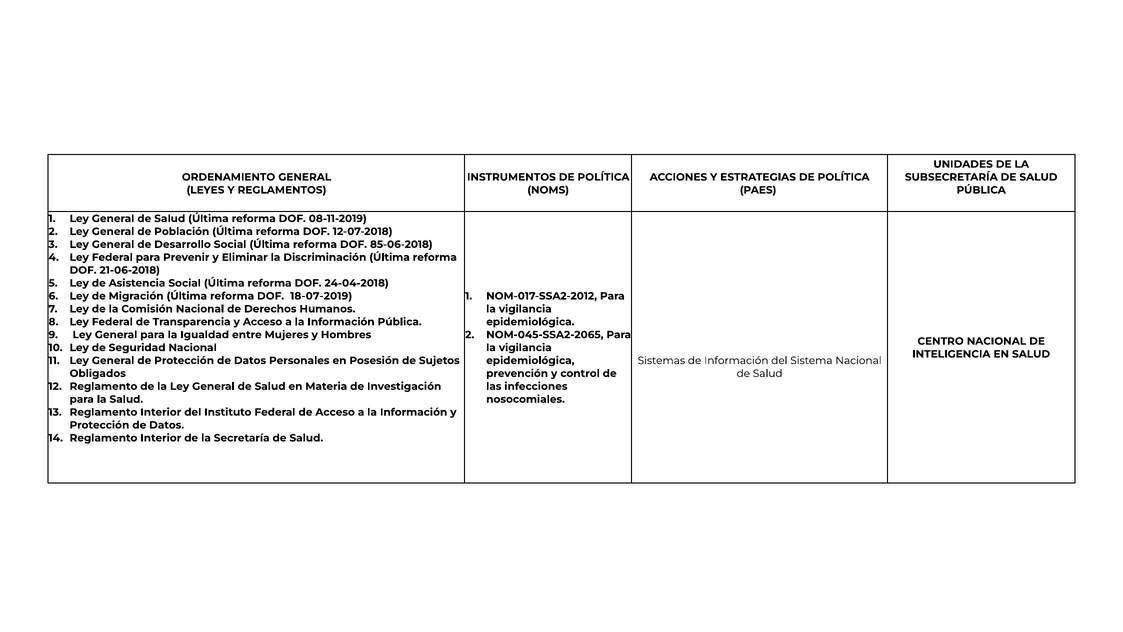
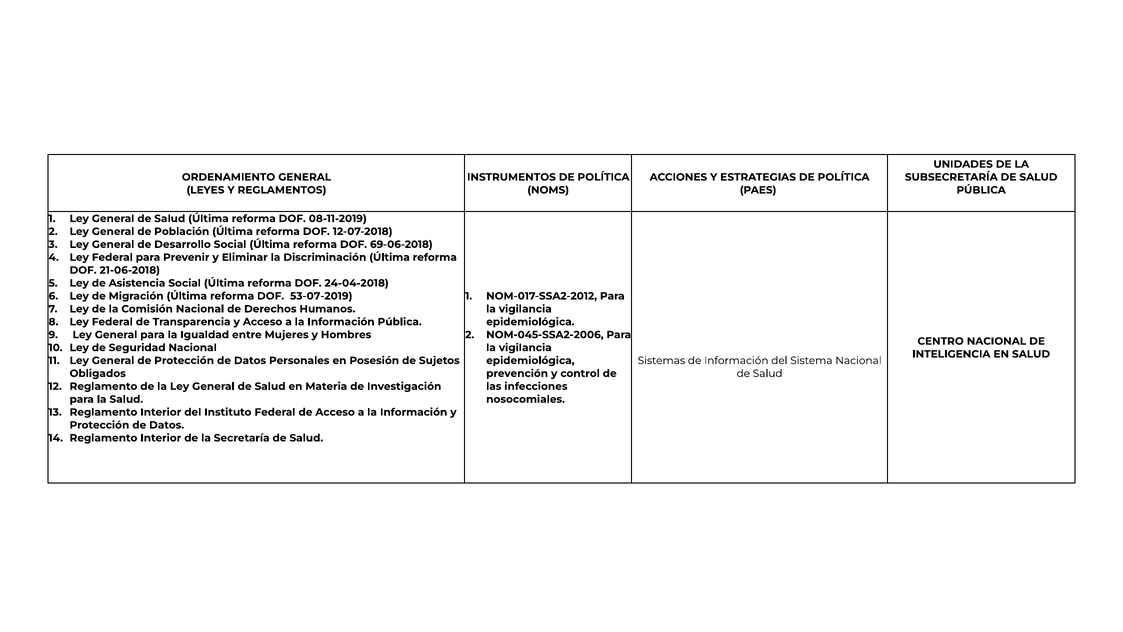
85-06-2018: 85-06-2018 -> 69-06-2018 (401, 244)
18-07-2019: 18-07-2019 -> 53-07-2019 (321, 296)
NOM-045-SSA2-2065: NOM-045-SSA2-2065 -> NOM-045-SSA2-2006 (545, 335)
